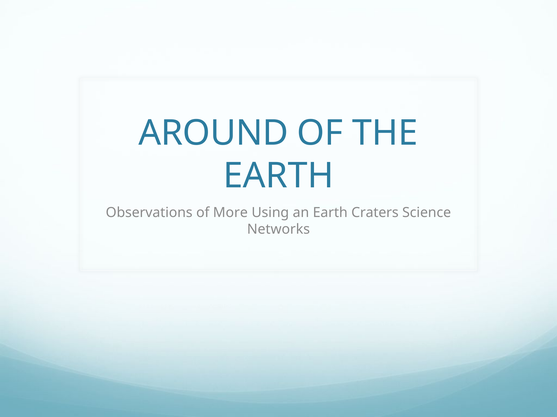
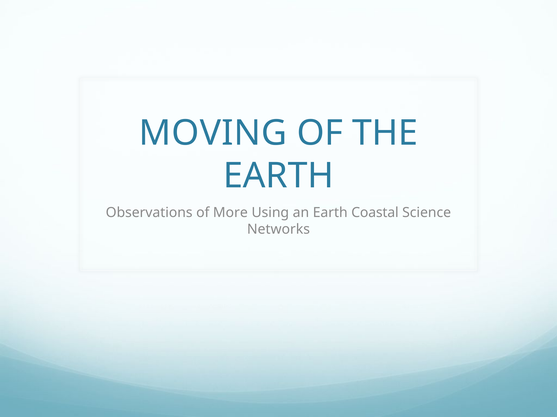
AROUND: AROUND -> MOVING (213, 133)
Craters: Craters -> Coastal (375, 213)
